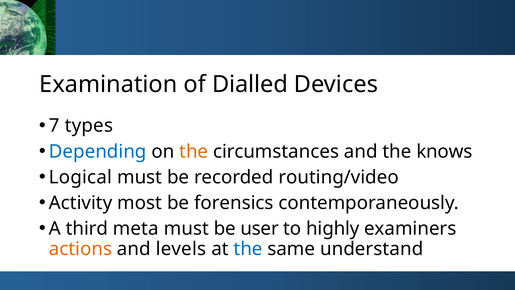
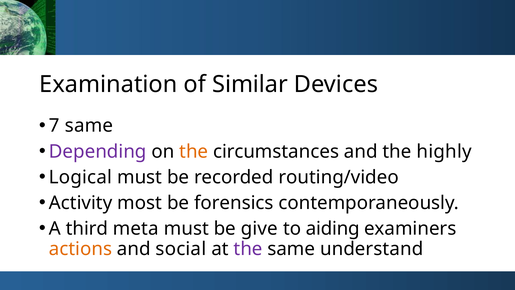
Dialled: Dialled -> Similar (250, 84)
7 types: types -> same (89, 126)
Depending colour: blue -> purple (98, 151)
knows: knows -> highly (444, 151)
user: user -> give (259, 228)
highly: highly -> aiding (333, 228)
levels: levels -> social (181, 249)
the colour: blue -> purple (248, 249)
